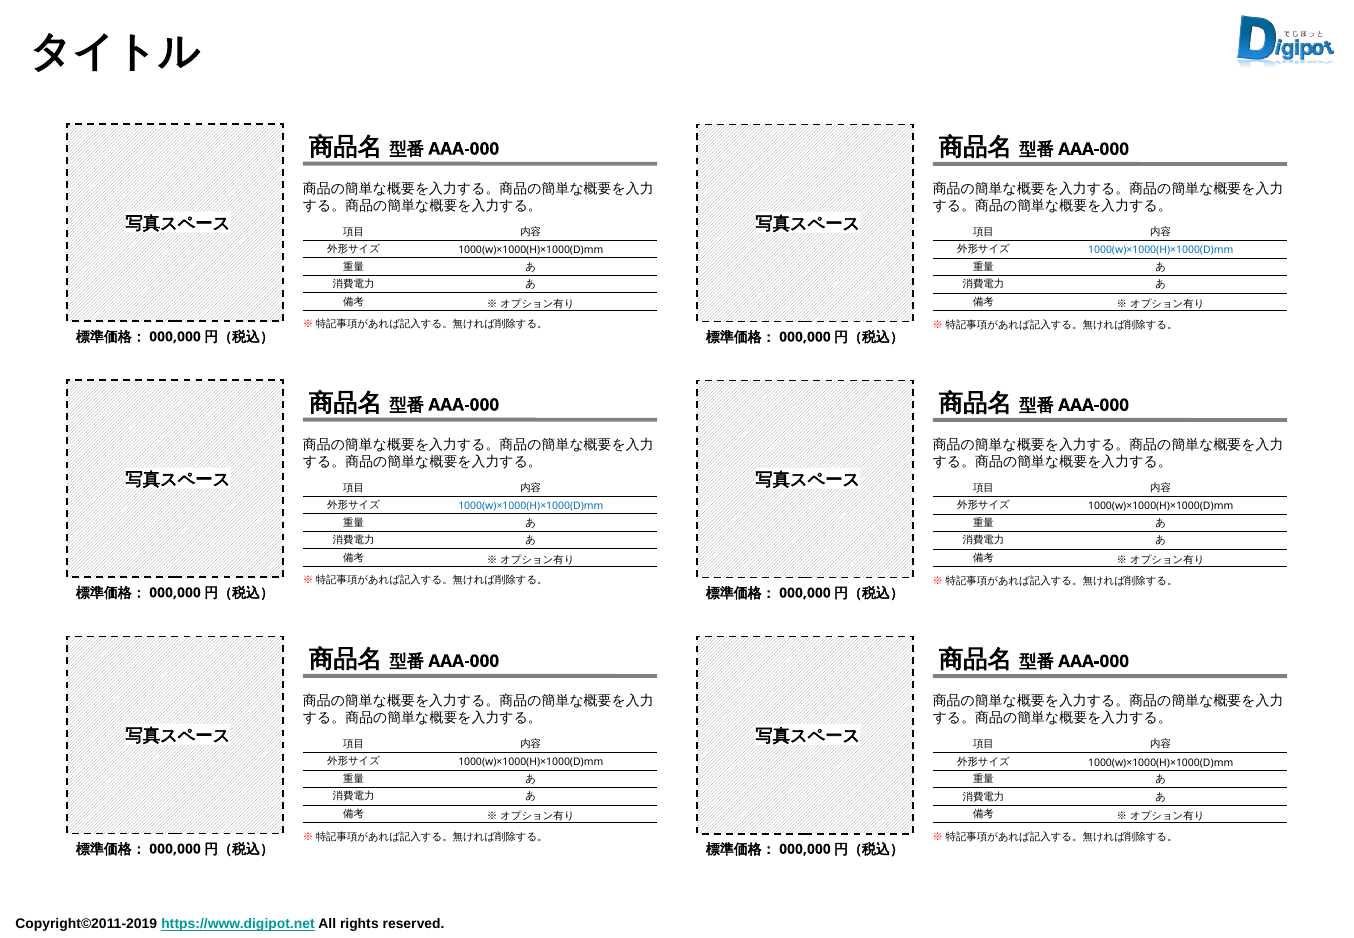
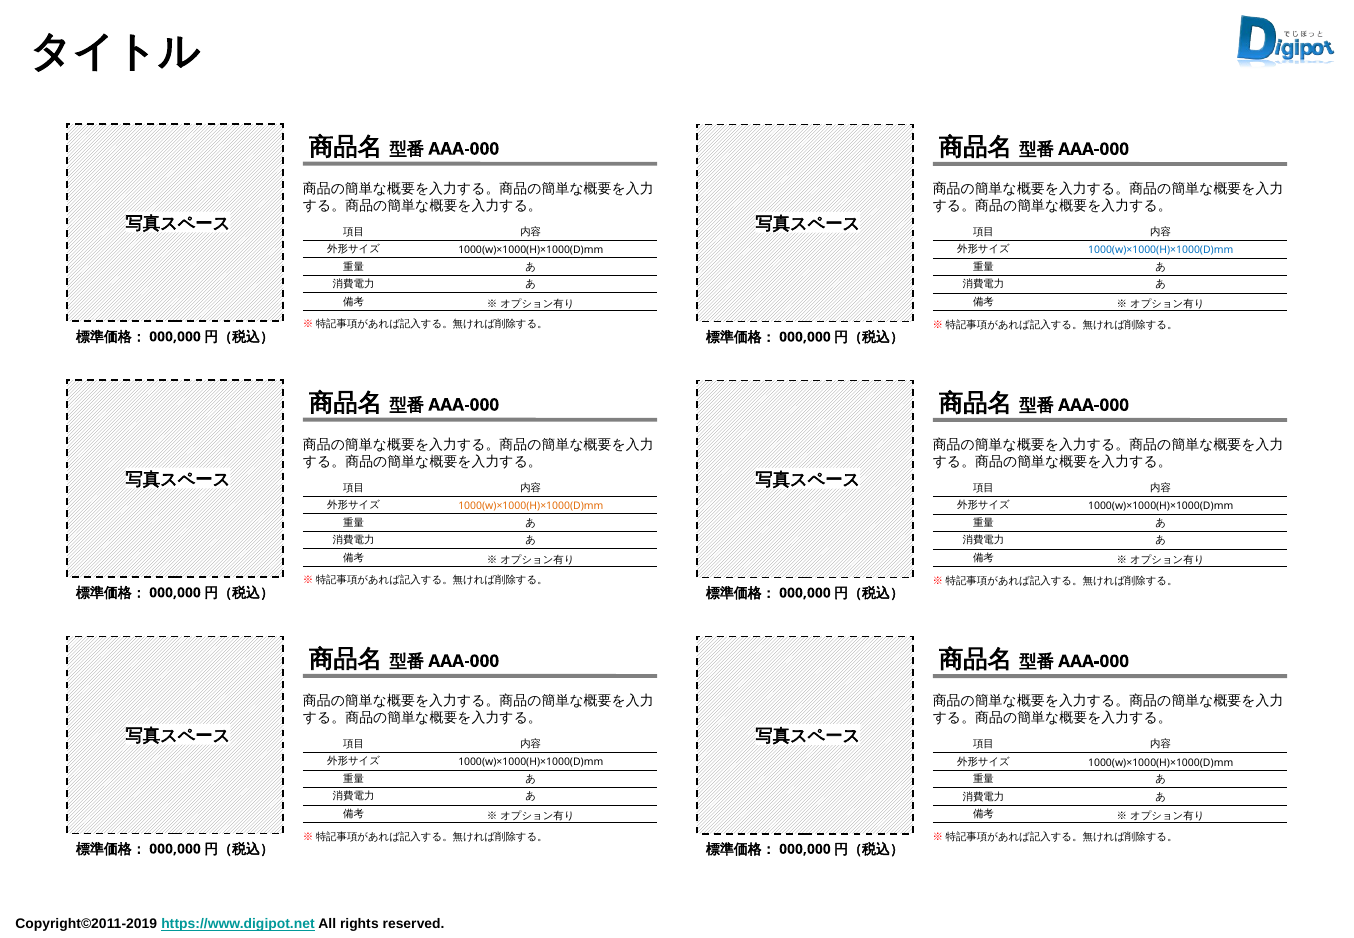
1000(w)×1000(H)×1000(D)mm colour: blue -> orange (531, 506)
